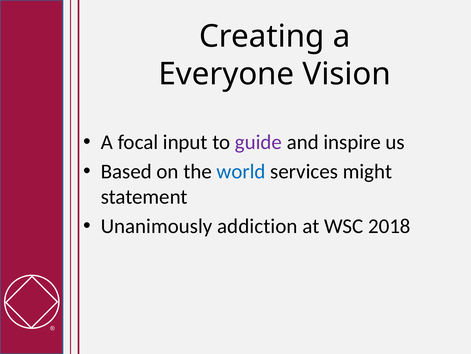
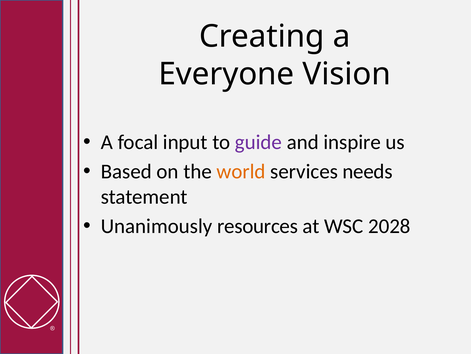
world colour: blue -> orange (241, 171)
might: might -> needs (367, 171)
addiction: addiction -> resources (258, 226)
2018: 2018 -> 2028 (389, 226)
